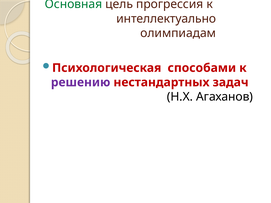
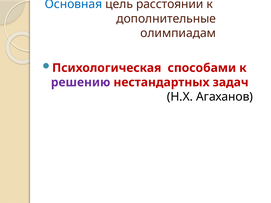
Основная colour: green -> blue (73, 4)
прогрессия: прогрессия -> расстоянии (170, 4)
интеллектуально: интеллектуально -> дополнительные (166, 19)
